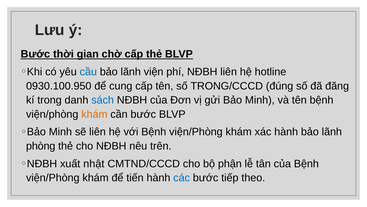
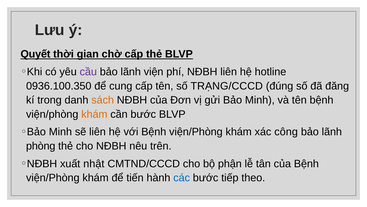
Bước: Bước -> Quyết (35, 54)
cầu colour: blue -> purple (88, 72)
0930.100.950: 0930.100.950 -> 0936.100.350 (59, 86)
TRONG/CCCD: TRONG/CCCD -> TRẠNG/CCCD (227, 86)
sách colour: blue -> orange (103, 100)
xác hành: hành -> công (286, 132)
